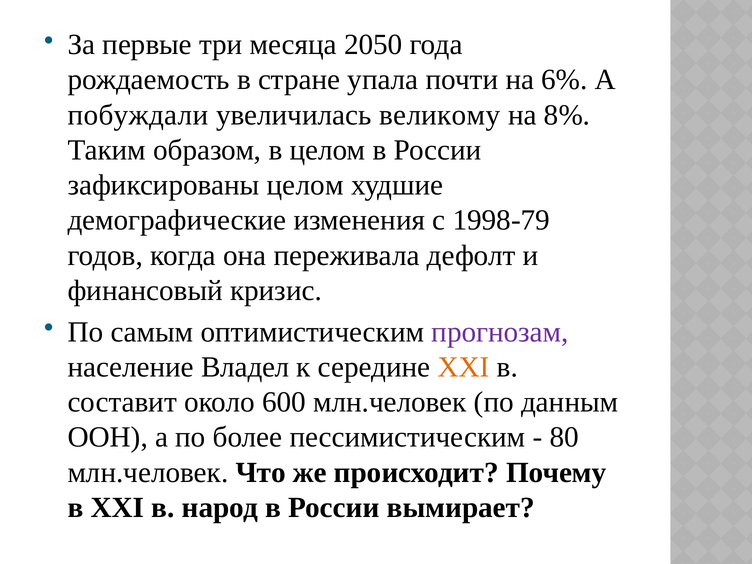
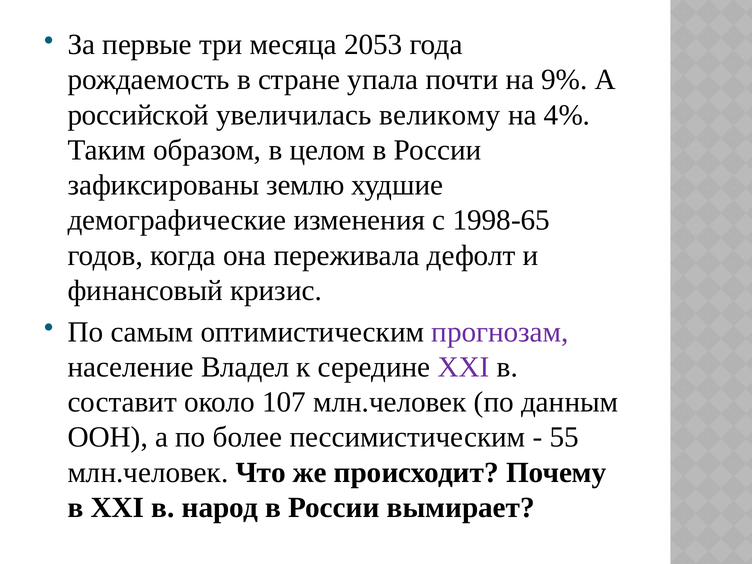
2050: 2050 -> 2053 (373, 45)
6%: 6% -> 9% (564, 80)
побуждали: побуждали -> российской (138, 115)
8%: 8% -> 4% (567, 115)
зафиксированы целом: целом -> землю (305, 185)
1998-79: 1998-79 -> 1998-65 (501, 220)
XXI colour: orange -> purple (464, 367)
600: 600 -> 107 (284, 402)
80: 80 -> 55 (564, 437)
